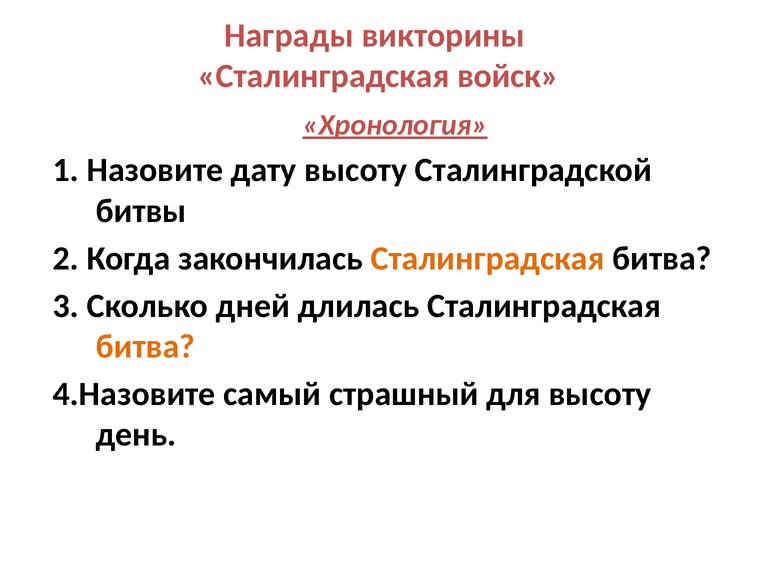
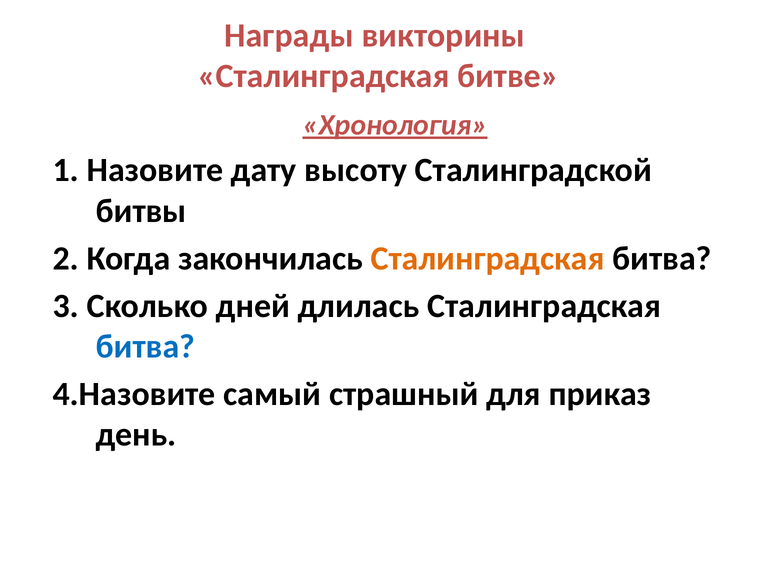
войск: войск -> битве (508, 76)
битва colour: orange -> blue (145, 347)
для высоту: высоту -> приказ (600, 394)
